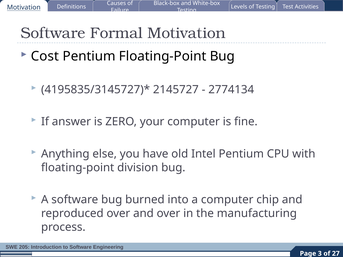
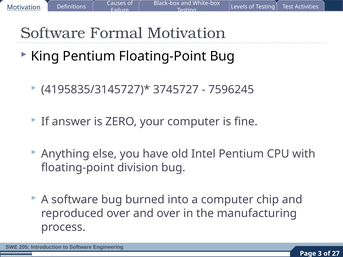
Cost: Cost -> King (45, 56)
2145727: 2145727 -> 3745727 (176, 90)
2774134: 2774134 -> 7596245 (231, 90)
